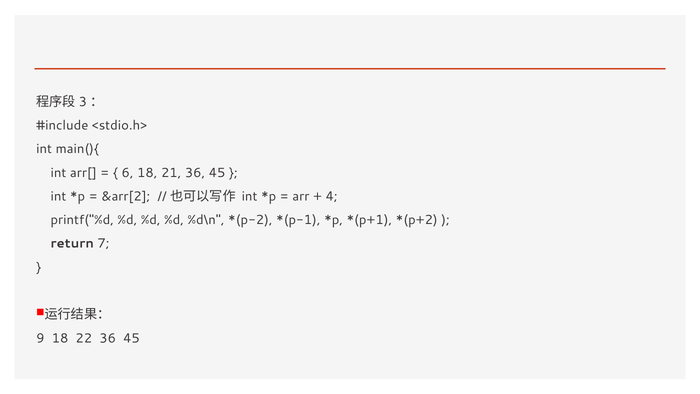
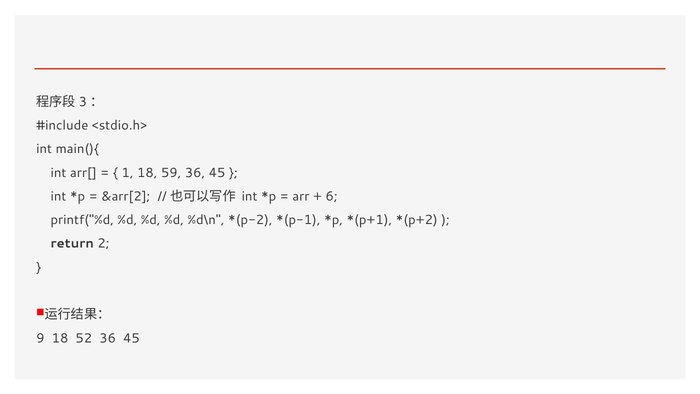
6: 6 -> 1 (128, 173)
21: 21 -> 59 (171, 173)
4: 4 -> 6 (332, 196)
7: 7 -> 2 (103, 243)
22: 22 -> 52 (84, 338)
